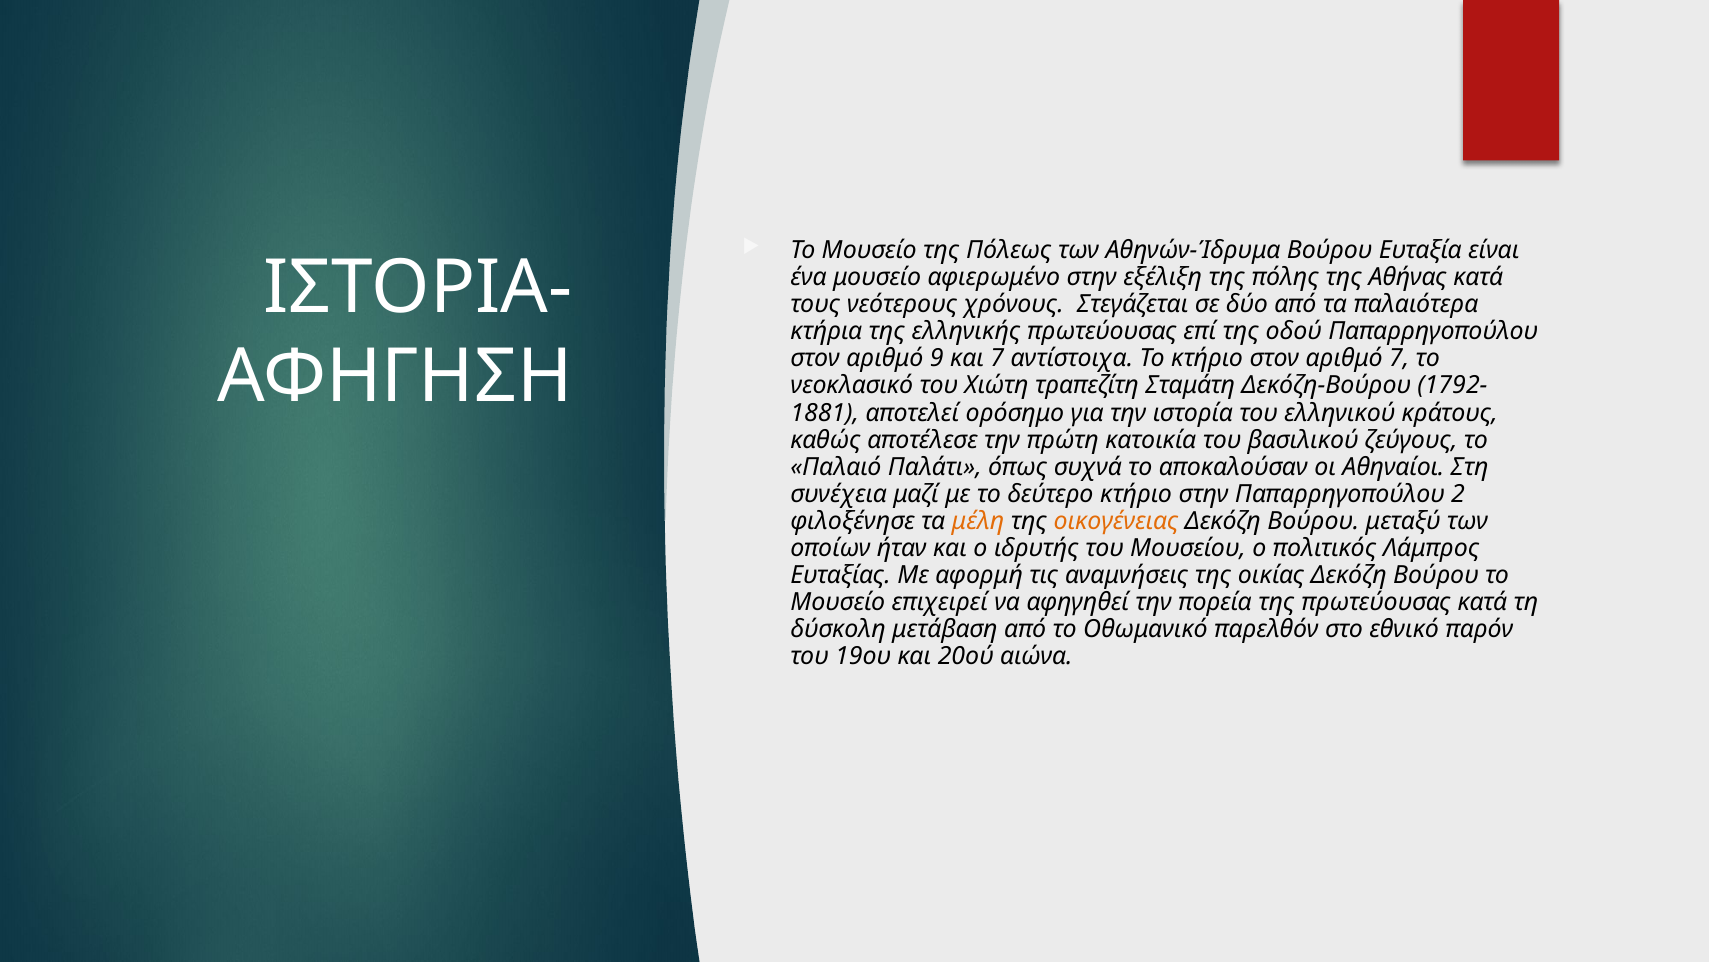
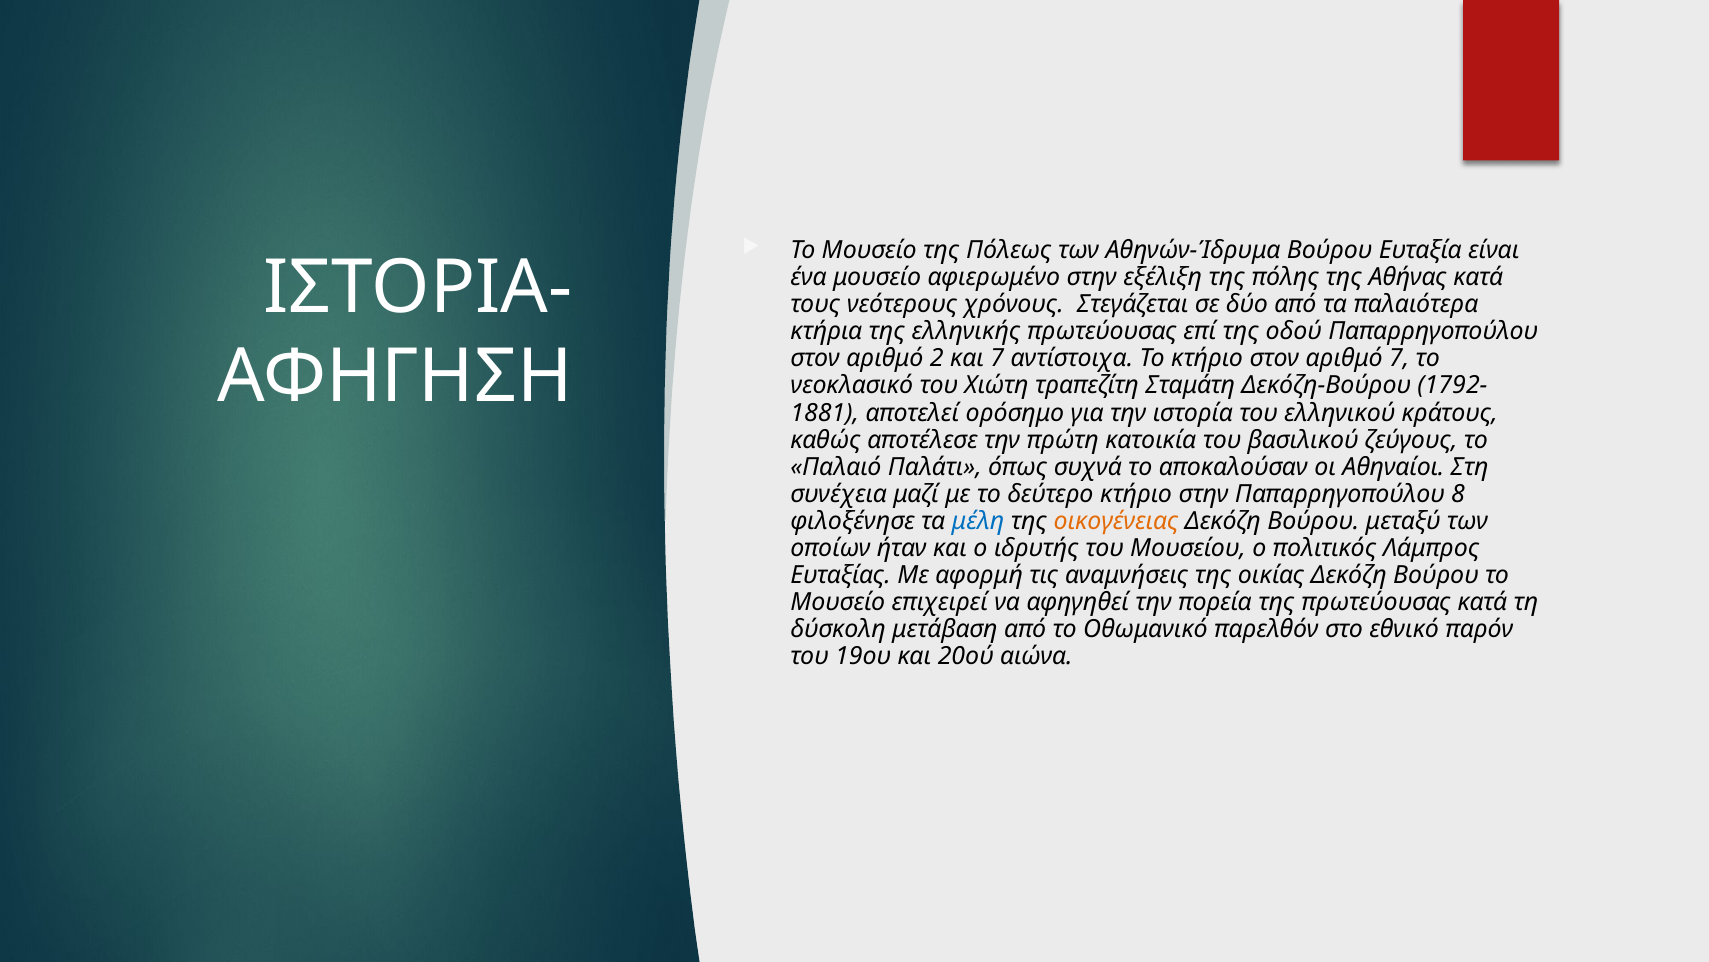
9: 9 -> 2 (937, 358)
2: 2 -> 8 (1458, 493)
μέλη colour: orange -> blue (978, 520)
